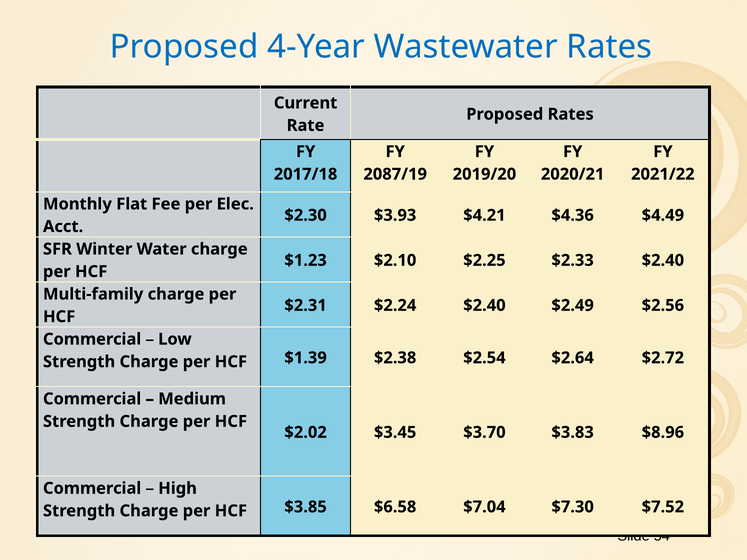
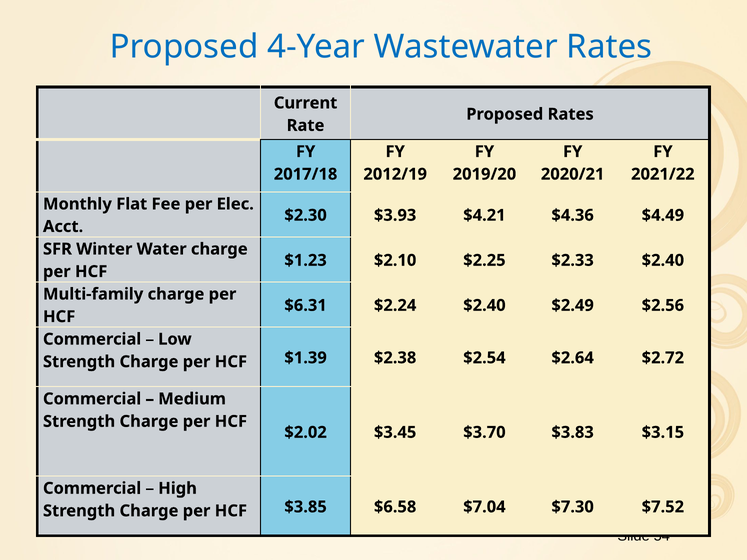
2087/19: 2087/19 -> 2012/19 (395, 174)
$2.31: $2.31 -> $6.31 (306, 306)
$8.96: $8.96 -> $3.15 (663, 433)
